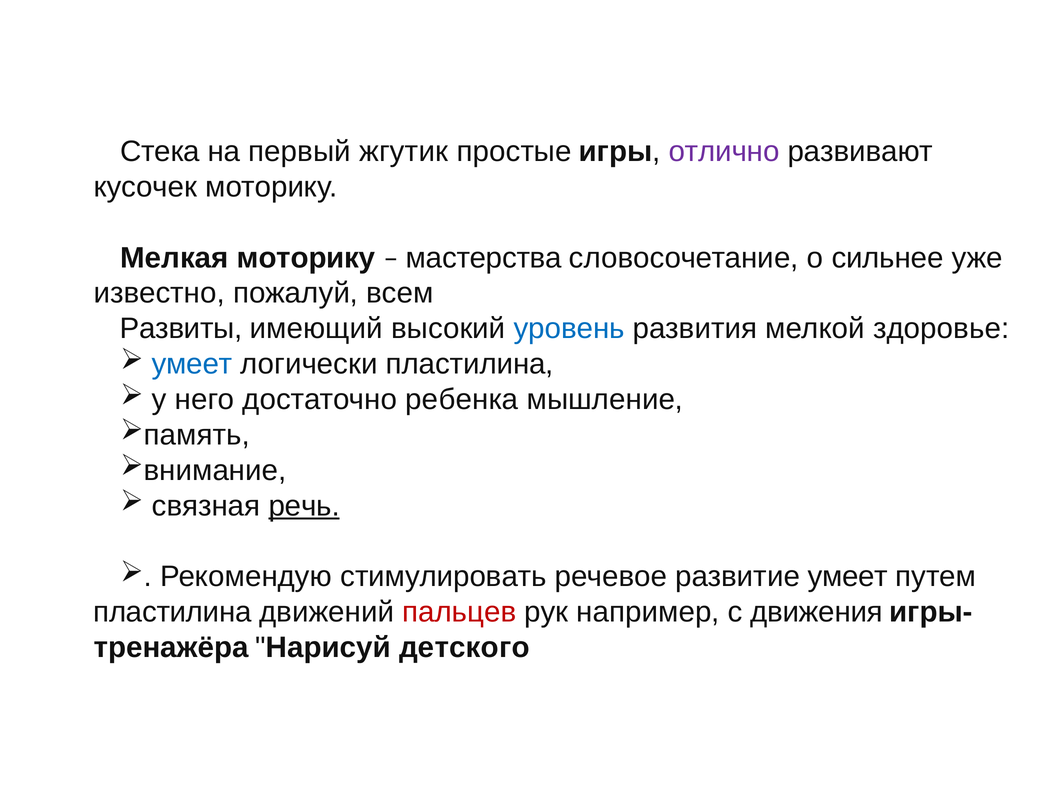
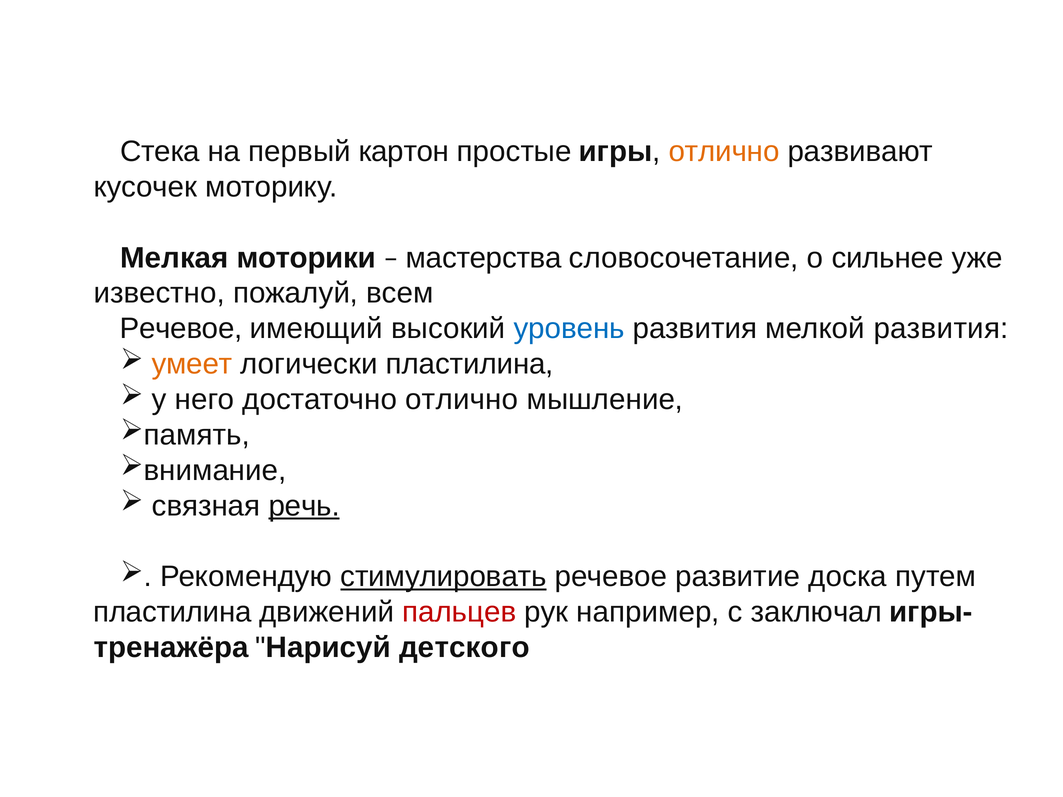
жгутик: жгутик -> картон (404, 152)
отлично colour: purple -> orange (724, 152)
Мелкая моторику: моторику -> моторики (306, 258)
Развиты: Развиты -> Речевое (181, 329)
мелкой здоровье: здоровье -> развития (941, 329)
умеет colour: blue -> orange (192, 364)
достаточно ребенка: ребенка -> отлично (462, 400)
стимулировать underline: none -> present (444, 577)
развитие умеет: умеет -> доска (848, 577)
движения: движения -> заключал (816, 612)
